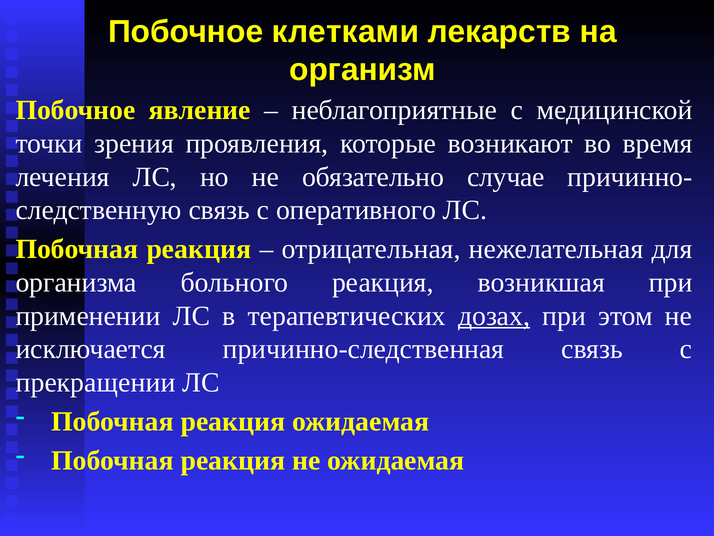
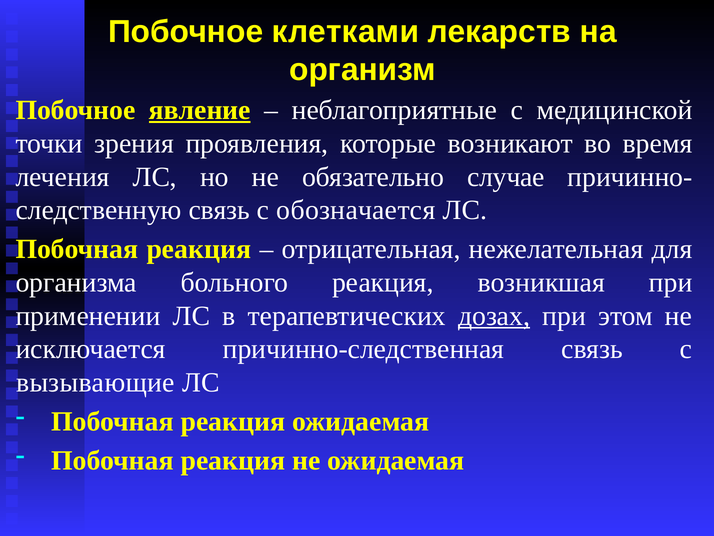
явление underline: none -> present (200, 110)
оперативного: оперативного -> обозначается (356, 210)
прекращении: прекращении -> вызывающие (95, 382)
